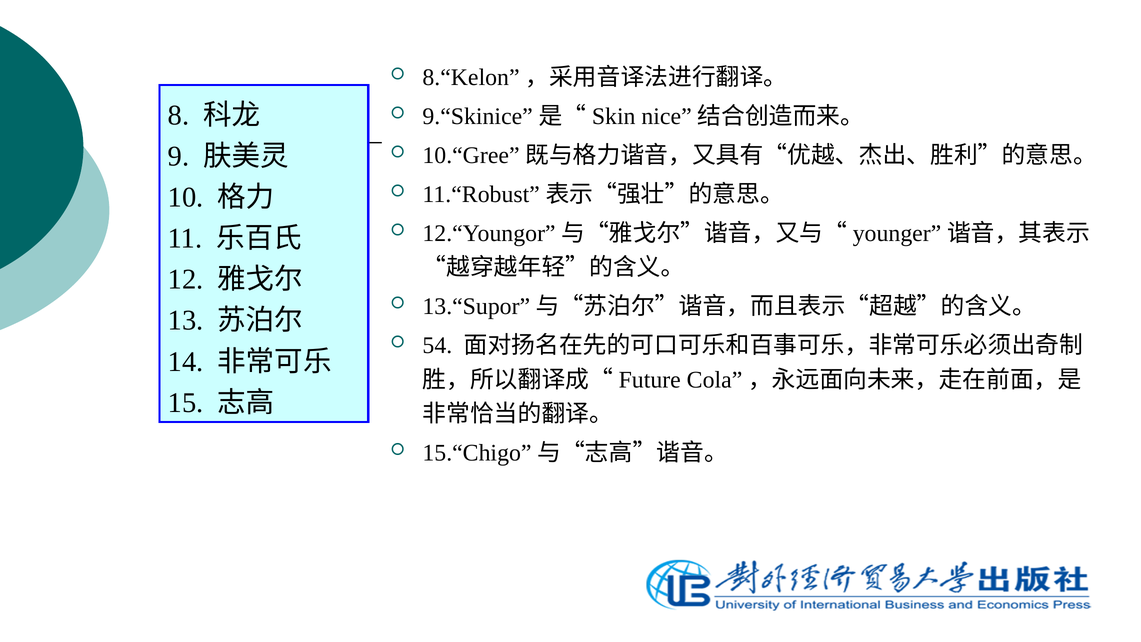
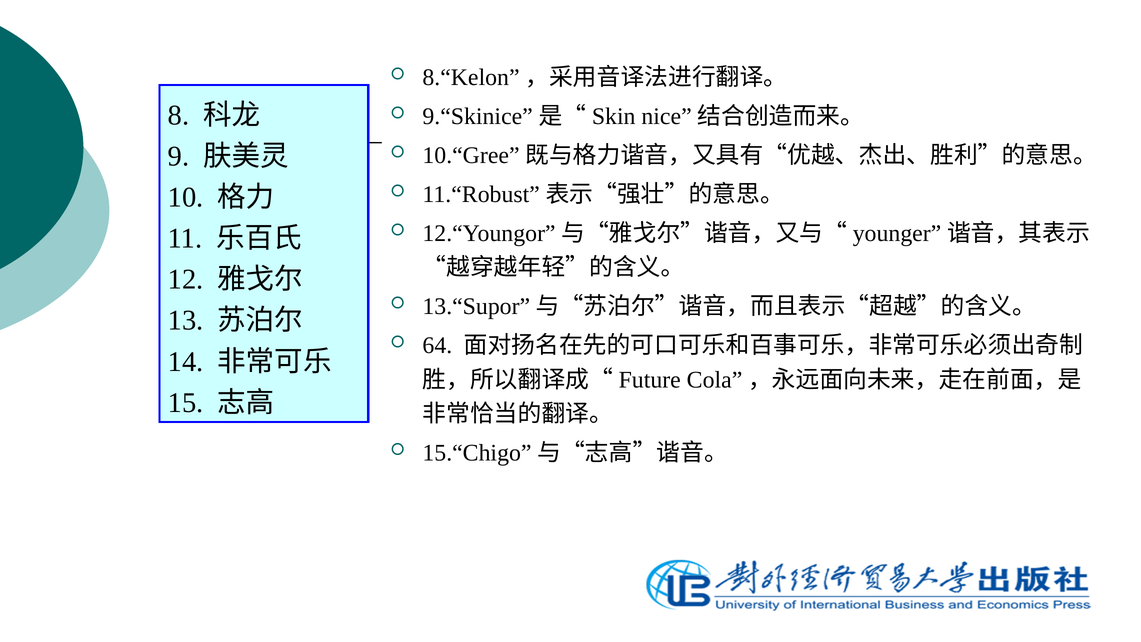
54: 54 -> 64 (437, 345)
